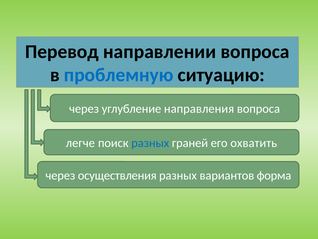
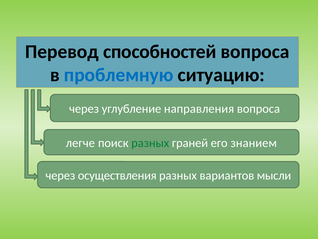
направлении: направлении -> способностей (160, 52)
разных colour: blue -> green (150, 143)
охватить: охватить -> знанием (254, 143)
форма: форма -> мысли (274, 175)
